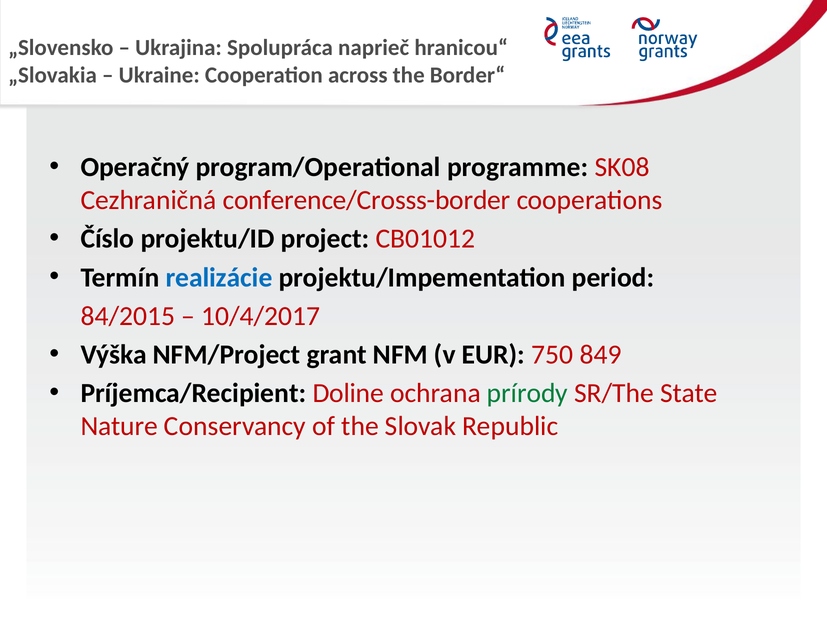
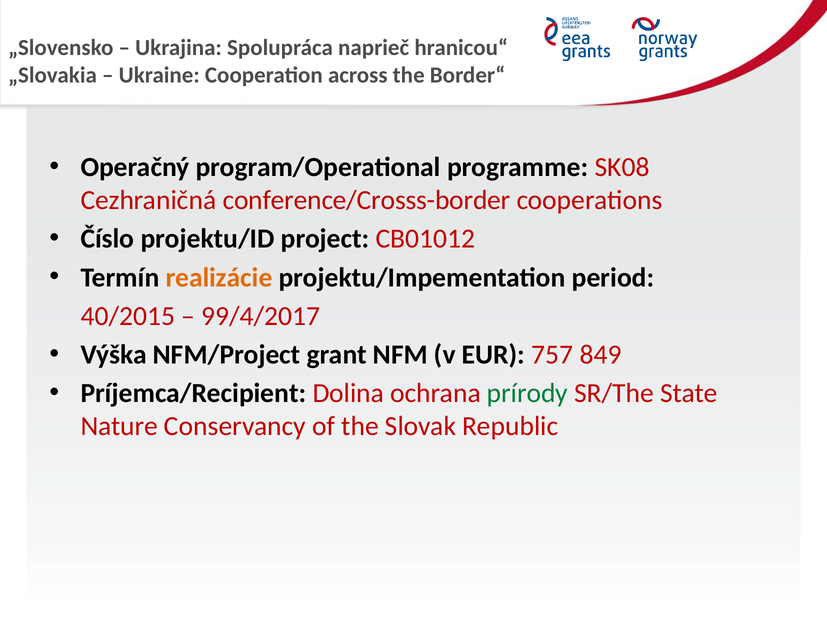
realizácie colour: blue -> orange (219, 278)
84/2015: 84/2015 -> 40/2015 (128, 316)
10/4/2017: 10/4/2017 -> 99/4/2017 (261, 316)
750: 750 -> 757 (552, 355)
Doline: Doline -> Dolina (348, 393)
